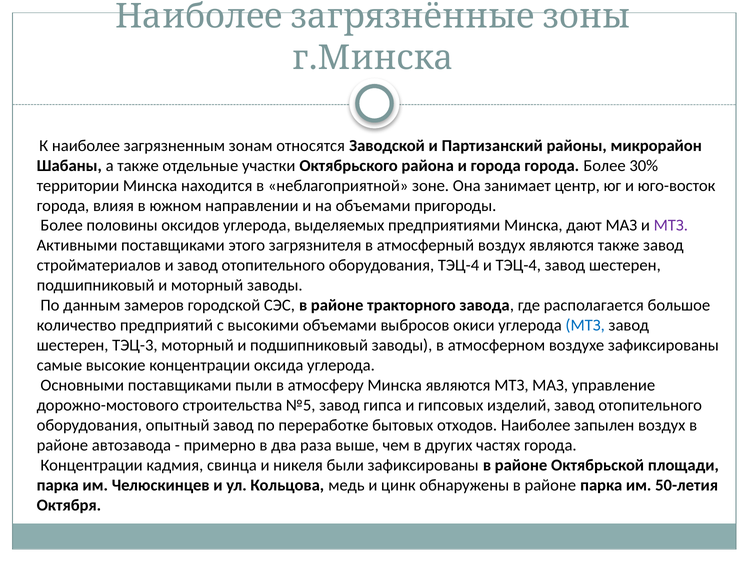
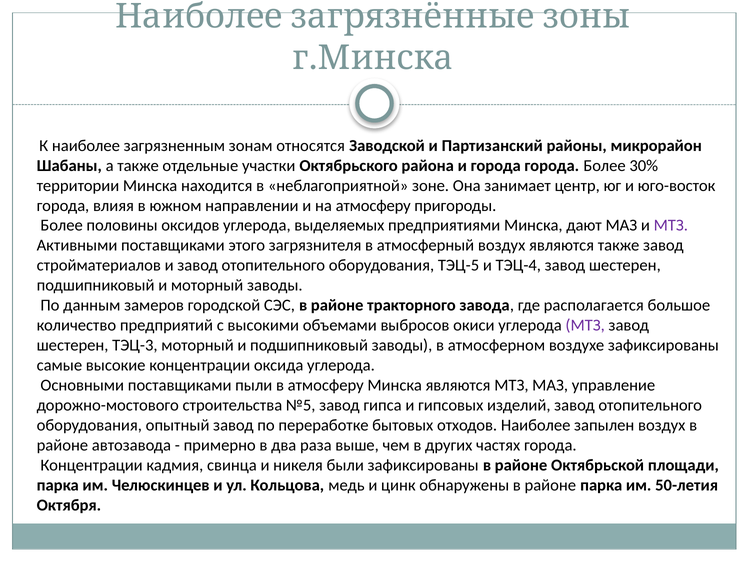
на объемами: объемами -> атмосферу (373, 205)
оборудования ТЭЦ-4: ТЭЦ-4 -> ТЭЦ-5 (459, 265)
МТЗ colour: blue -> purple (585, 325)
